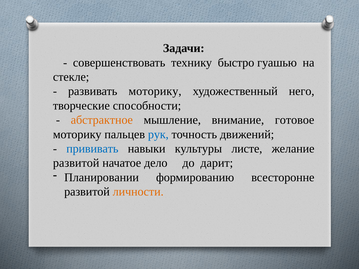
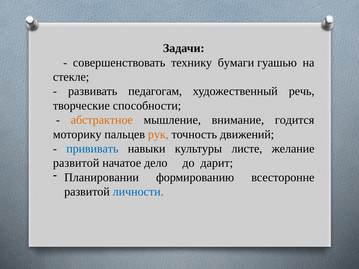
быстро: быстро -> бумаги (236, 63)
развивать моторику: моторику -> педагогам (155, 91)
него: него -> речь (302, 91)
готовое: готовое -> годится (295, 120)
рук colour: blue -> orange (158, 134)
личности colour: orange -> blue (138, 192)
